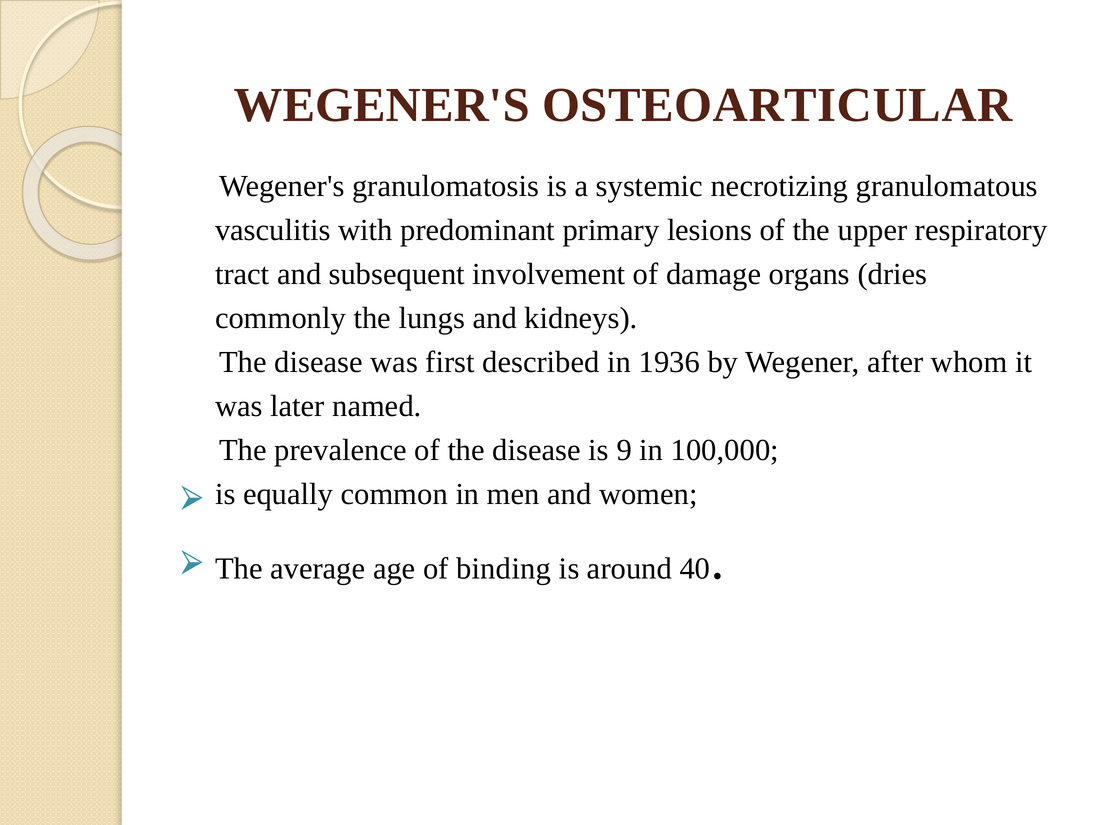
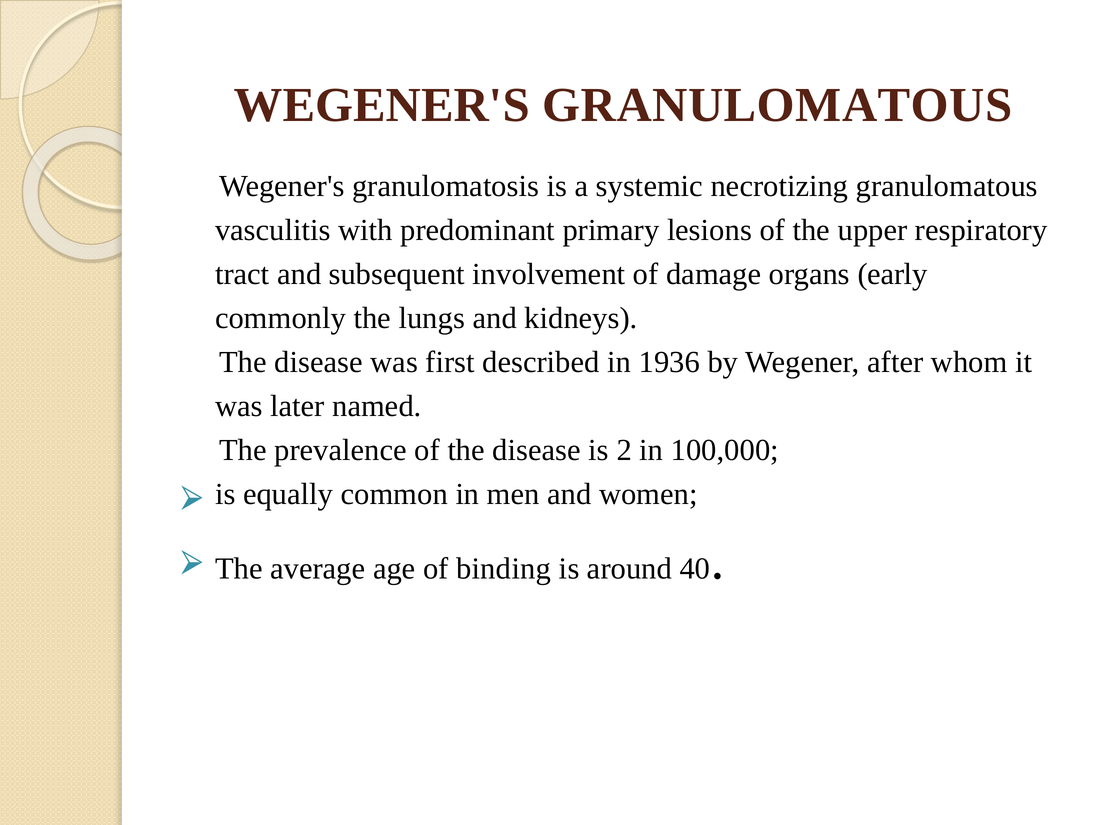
WEGENER'S OSTEOARTICULAR: OSTEOARTICULAR -> GRANULOMATOUS (777, 105)
dries: dries -> early (892, 274)
9: 9 -> 2 (624, 450)
